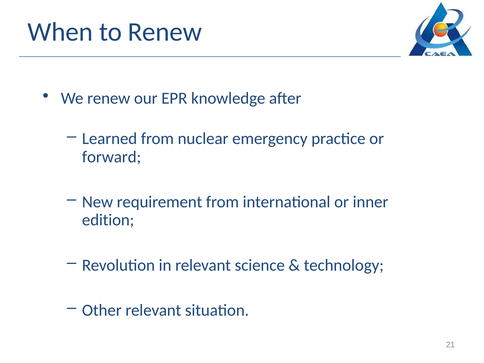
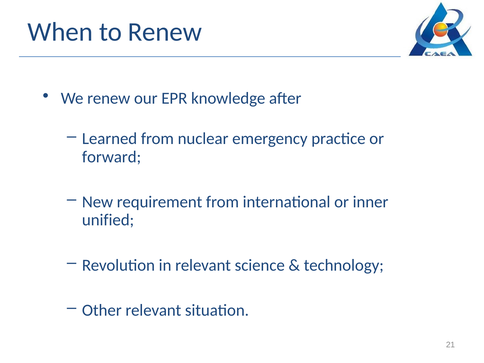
edition: edition -> unified (108, 220)
